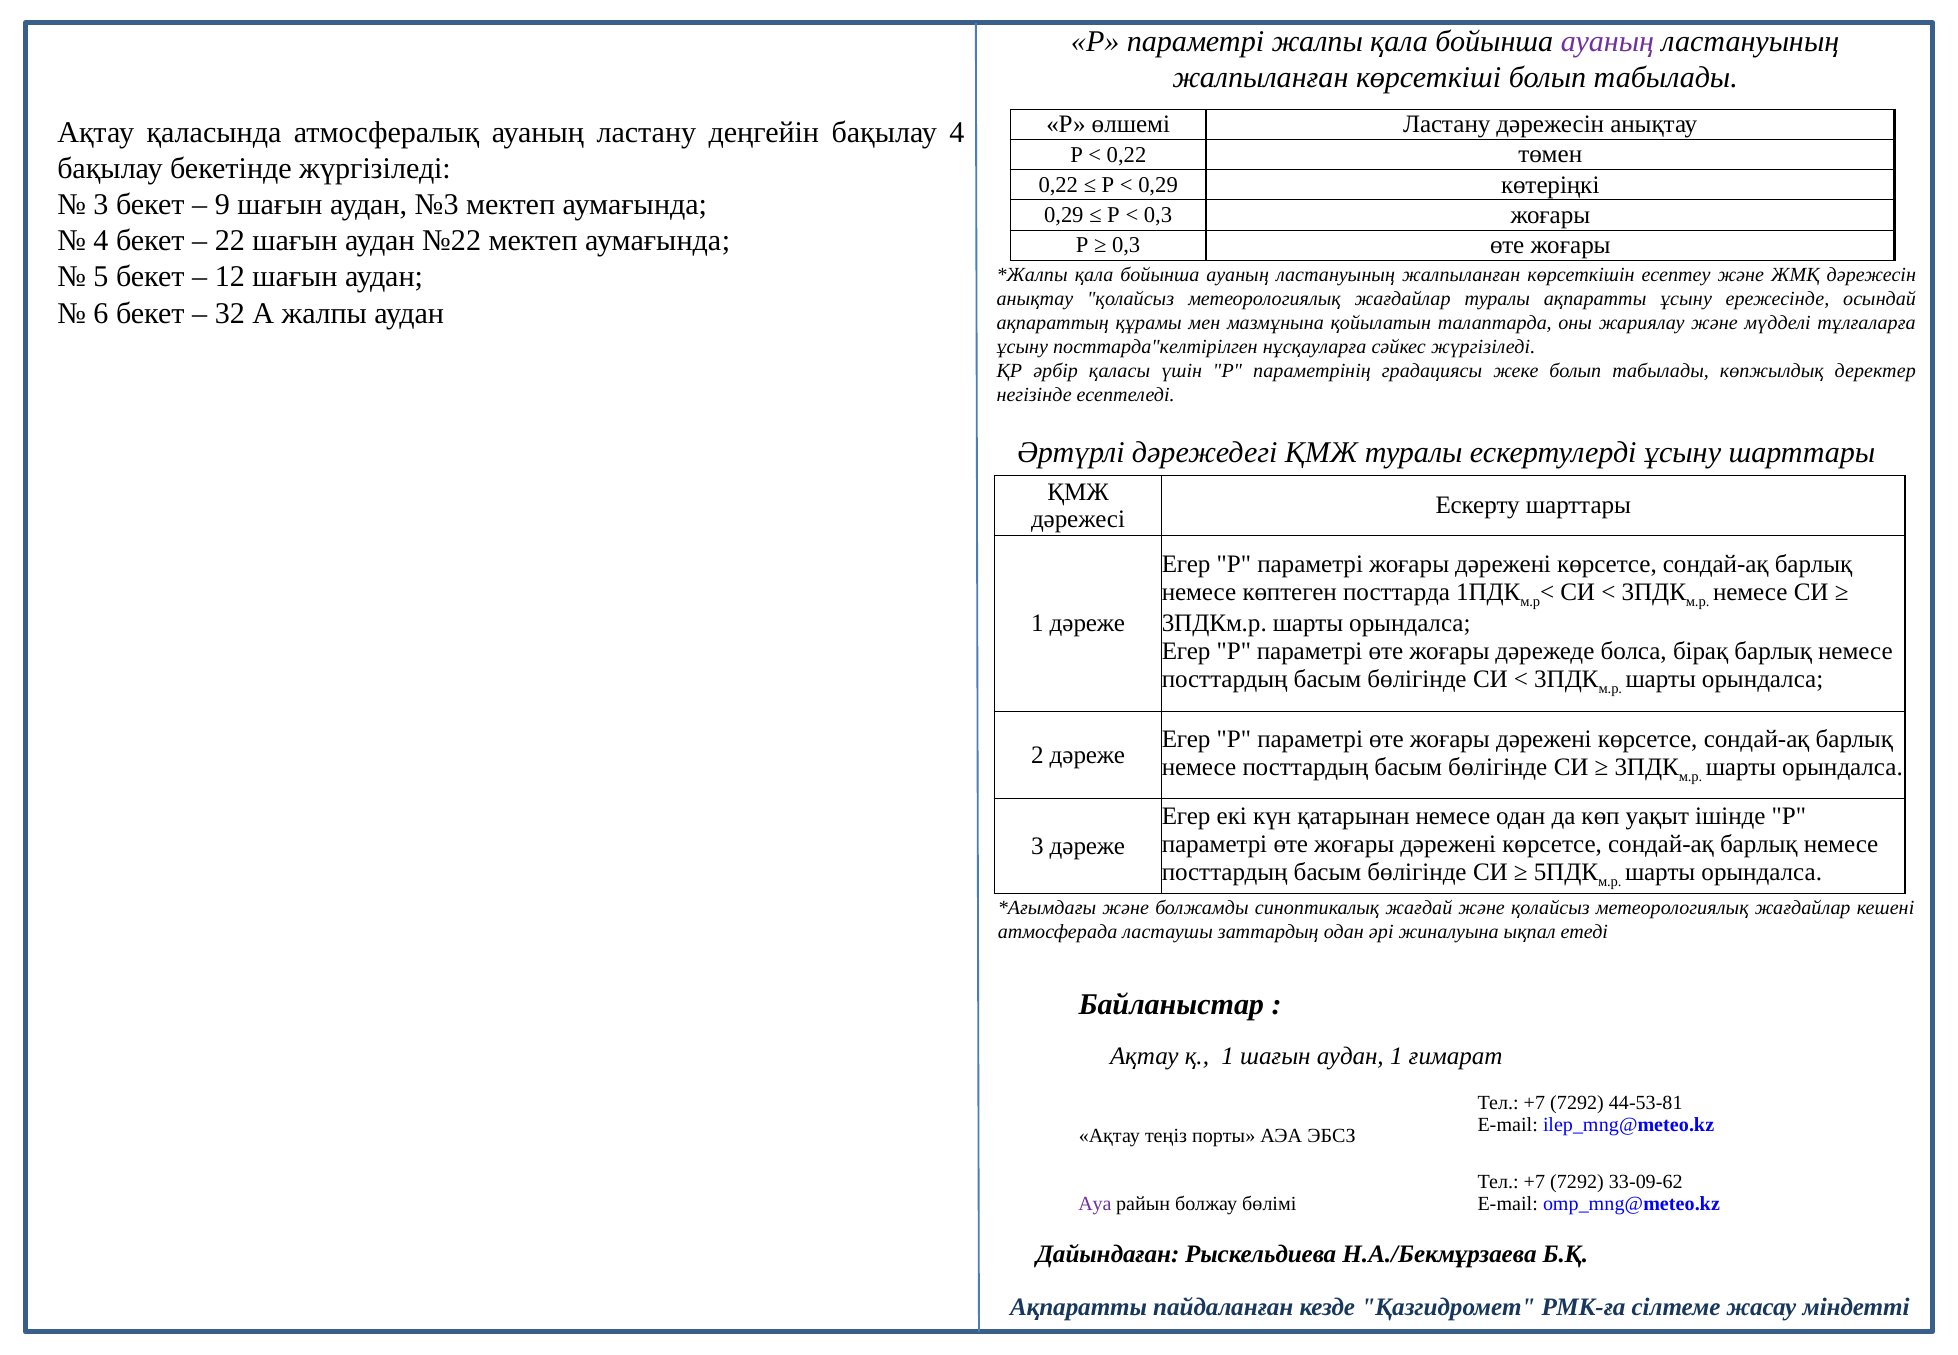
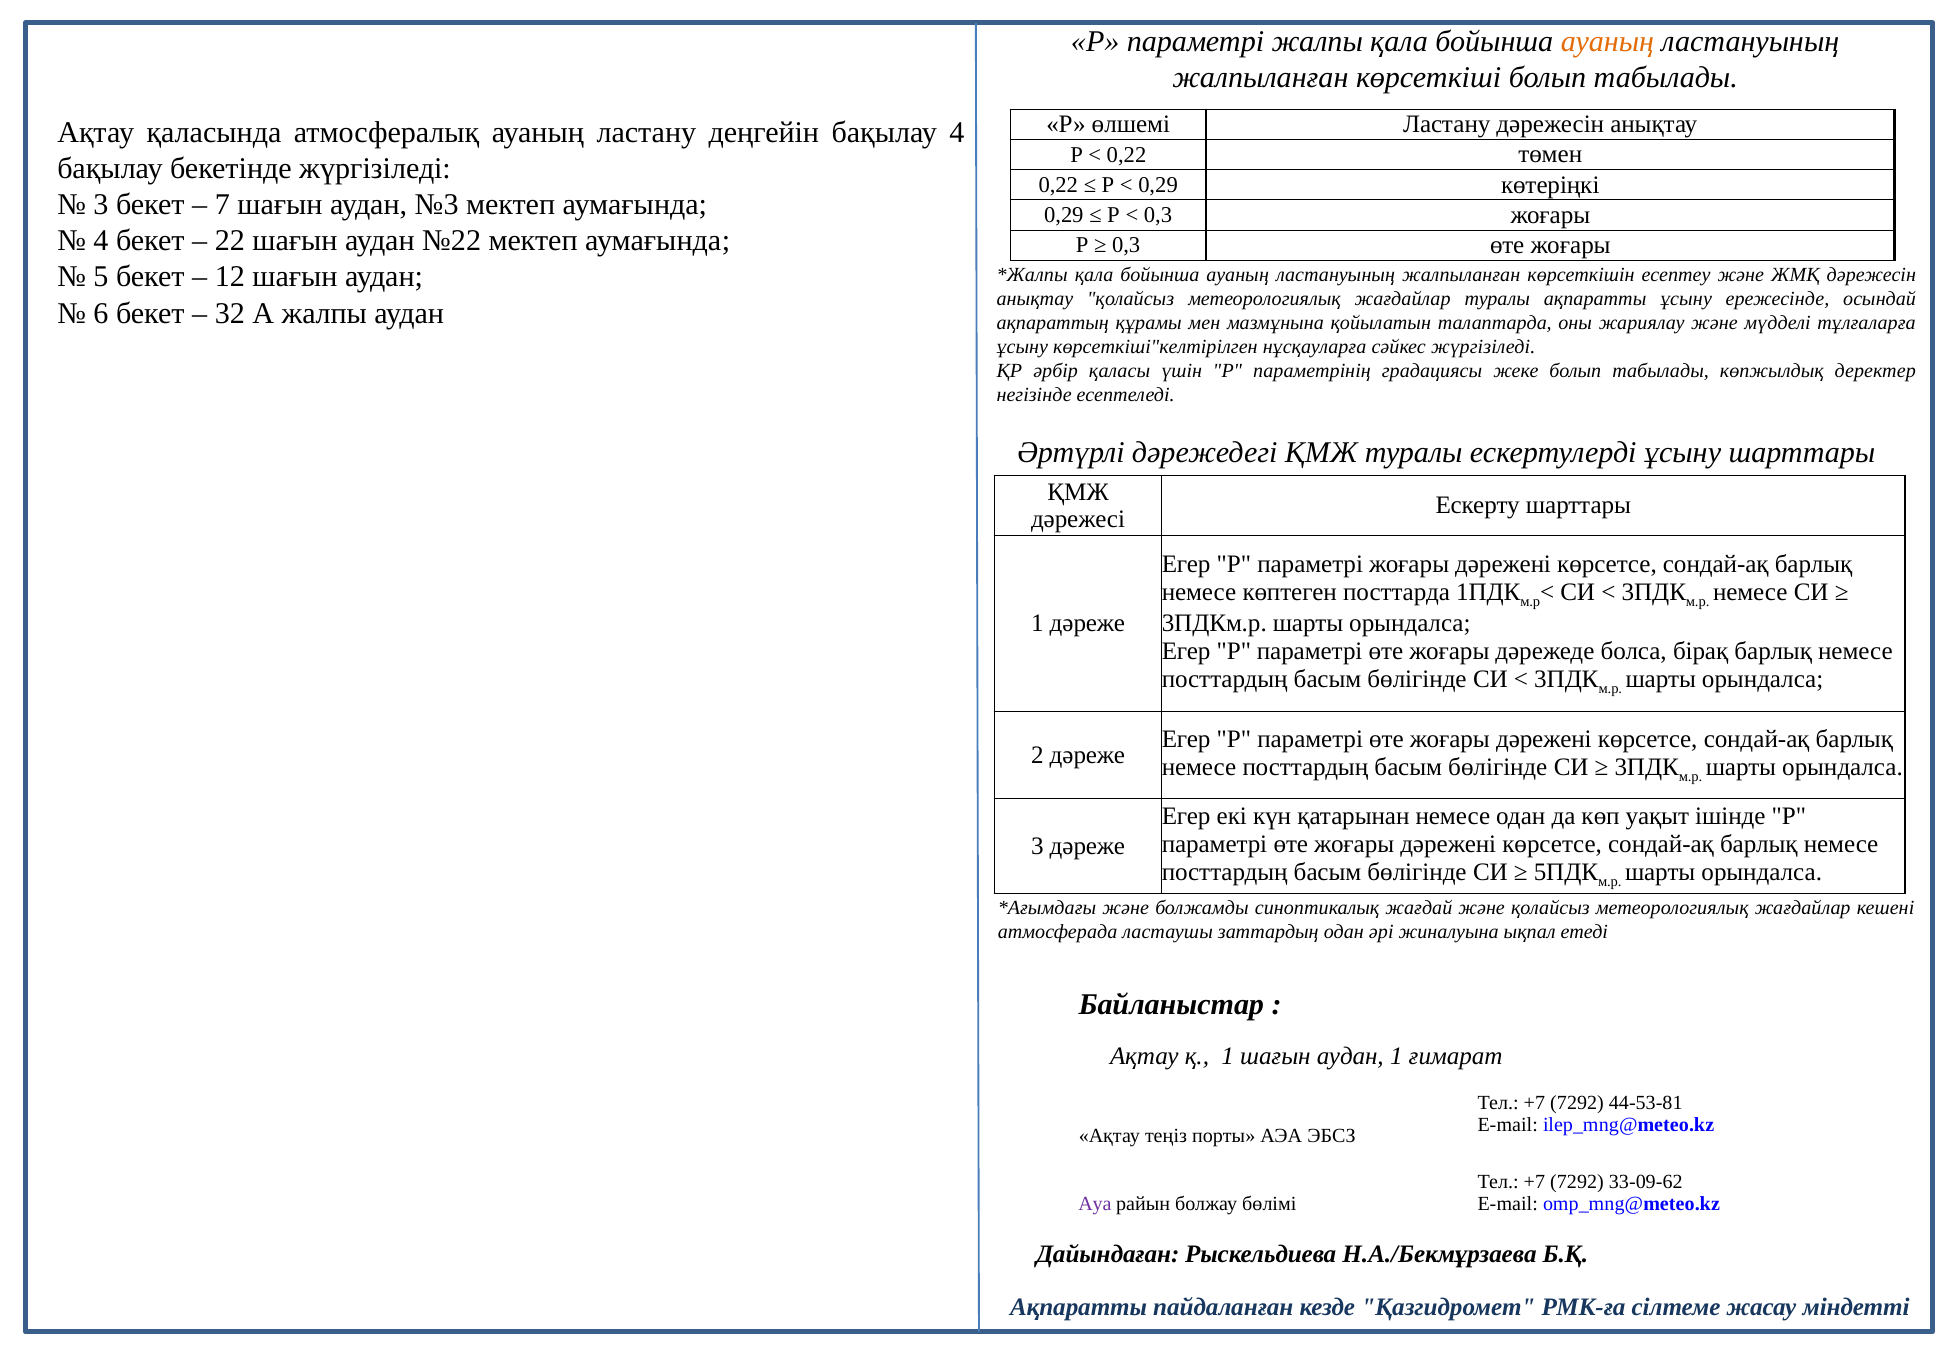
ауаның colour: purple -> orange (1607, 41)
9: 9 -> 7 (222, 205)
посттарда"келтірілген: посттарда"келтірілген -> көрсеткіші"келтірілген (1155, 347)
